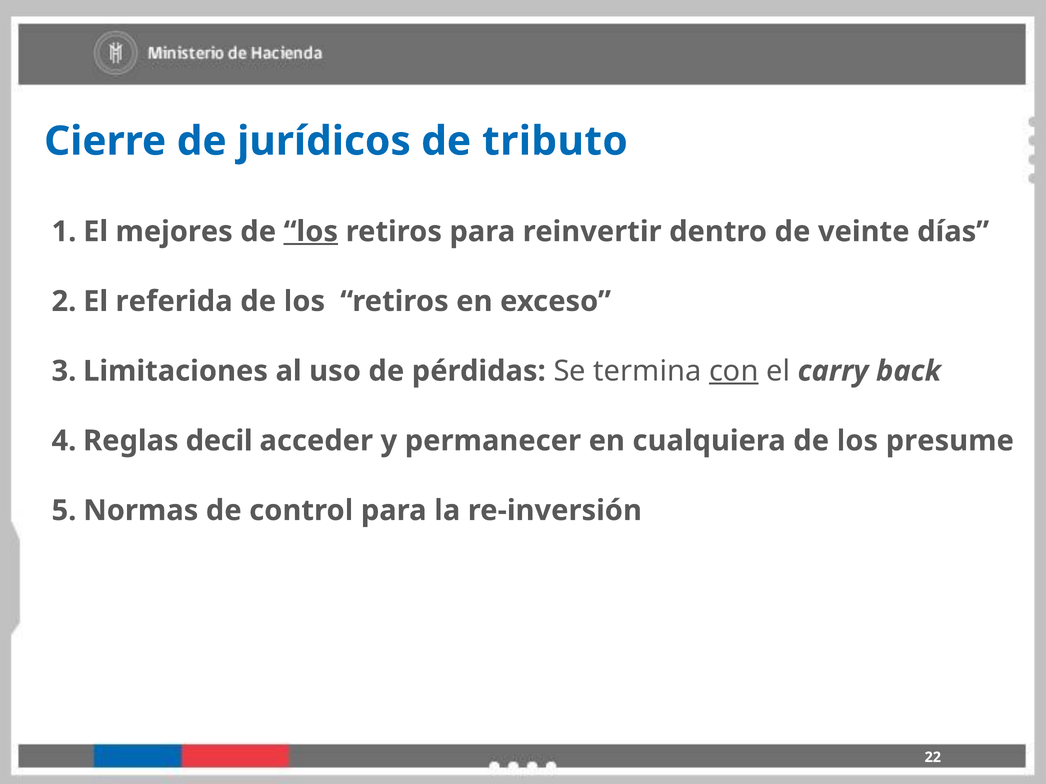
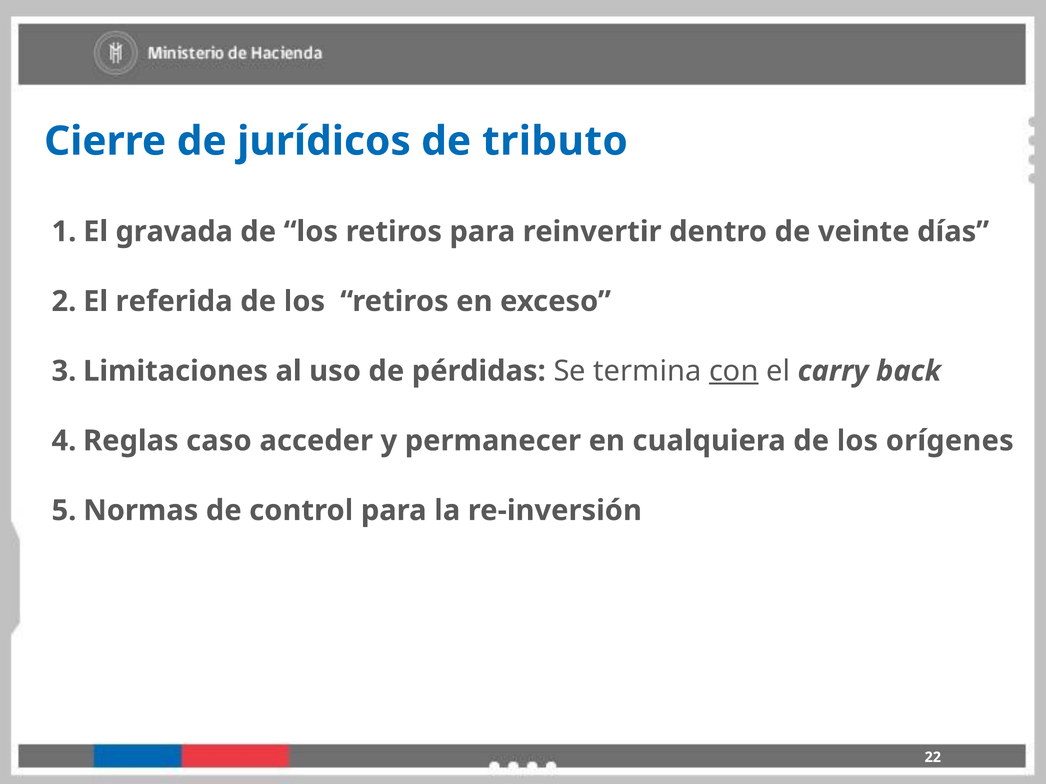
mejores: mejores -> gravada (174, 232)
los underline: present -> none (311, 232)
decil: decil -> caso (219, 441)
presume: presume -> orígenes (950, 441)
